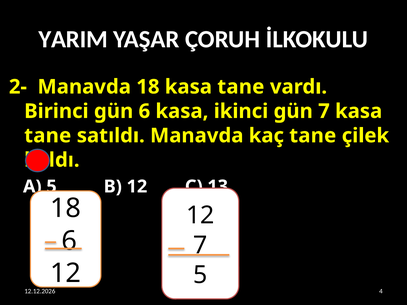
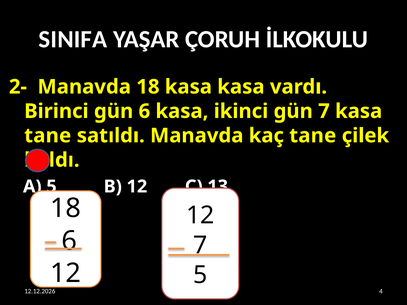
YARIM: YARIM -> SINIFA (73, 39)
18 kasa tane: tane -> kasa (241, 87)
